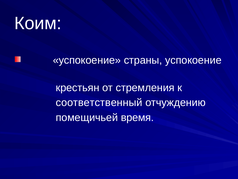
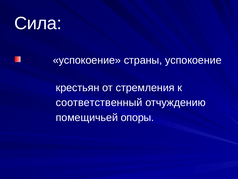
Коим: Коим -> Сила (38, 23)
время: время -> опоры (137, 117)
